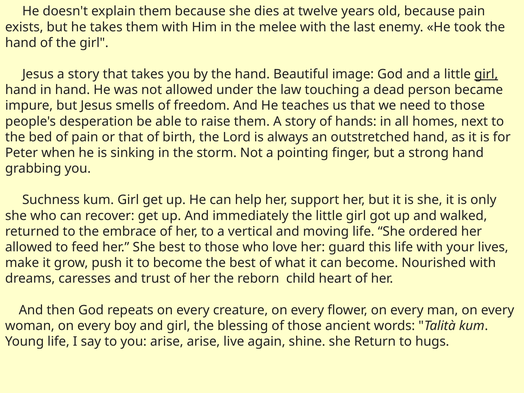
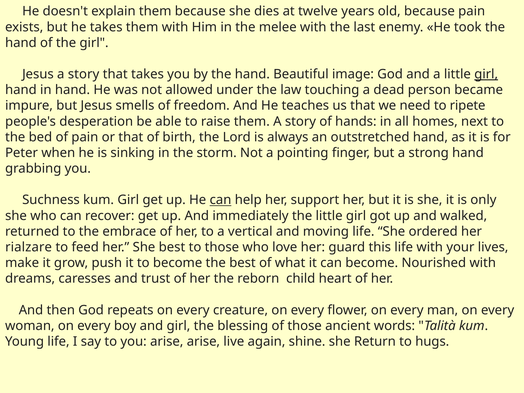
need to those: those -> ripete (468, 106)
can underline: none -> present (220, 200)
allowed: allowed -> rialzare (29, 247)
